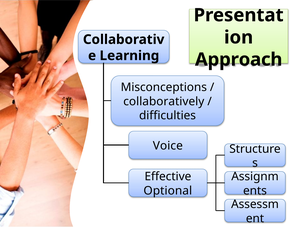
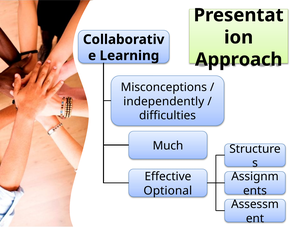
collaboratively: collaboratively -> independently (164, 102)
Voice: Voice -> Much (168, 146)
